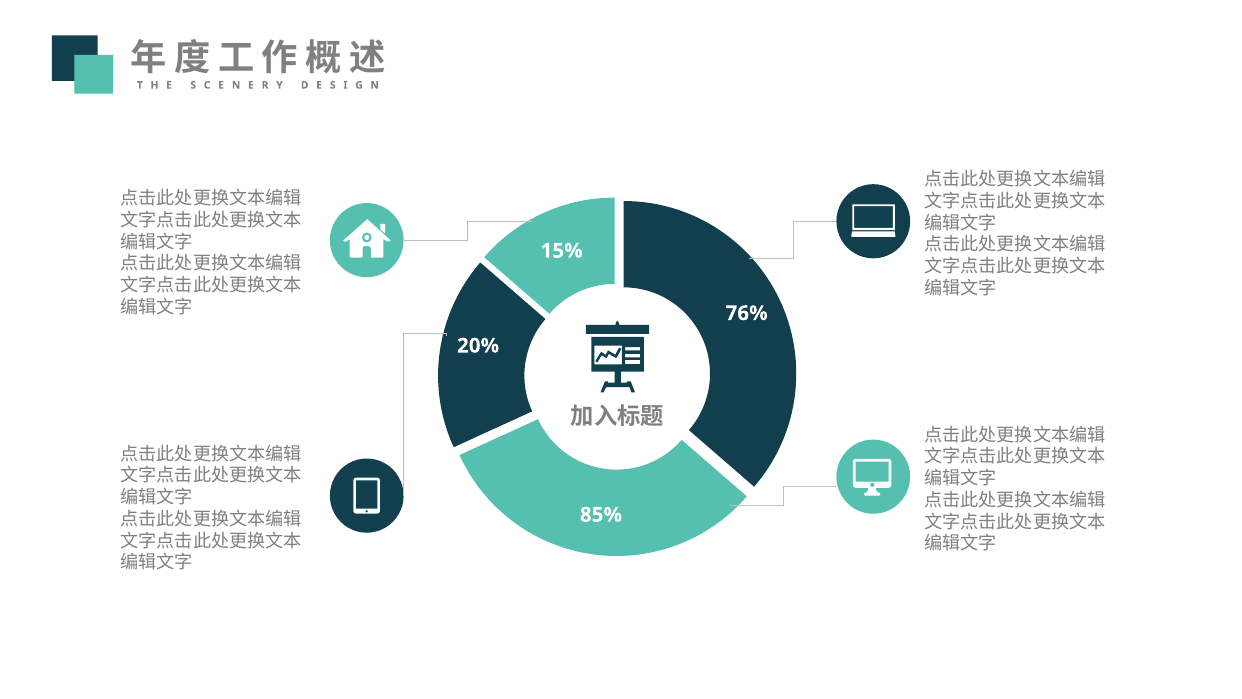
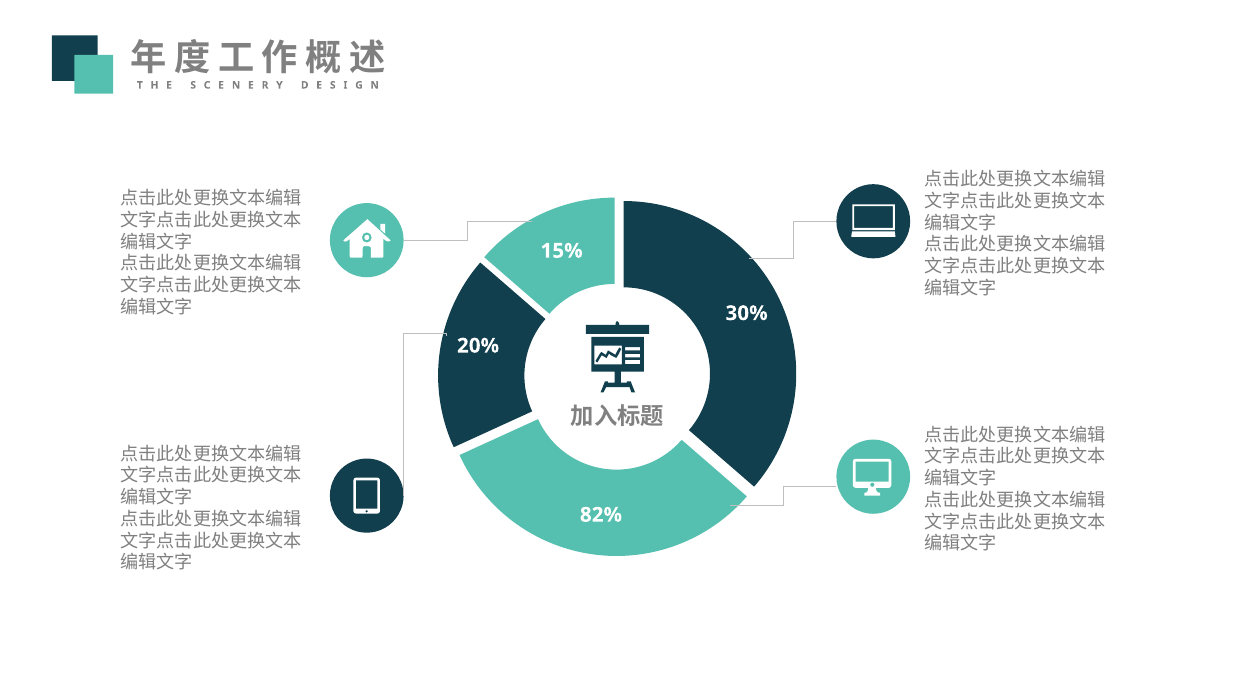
76%: 76% -> 30% (747, 313)
85%: 85% -> 82% (601, 515)
